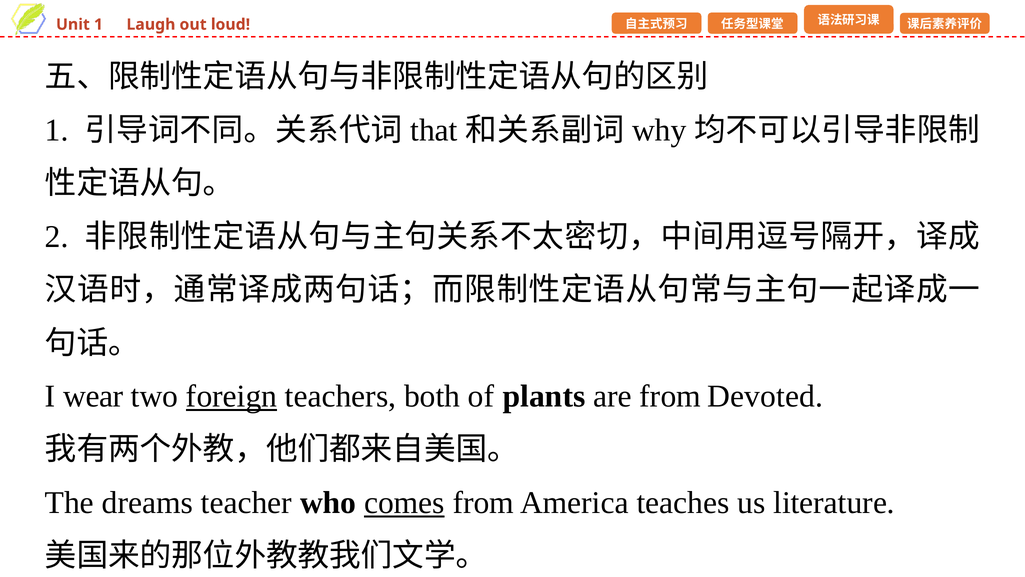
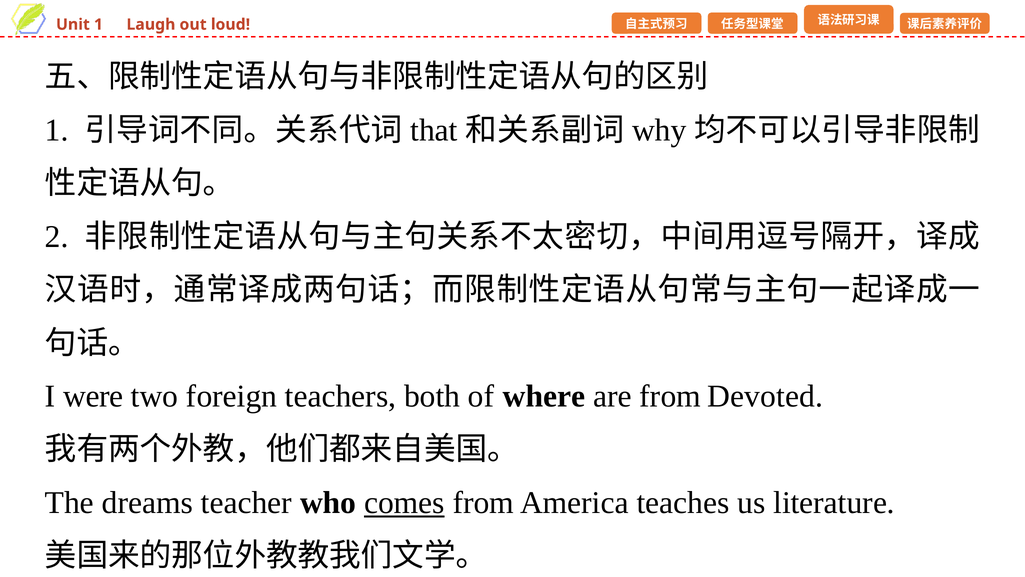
wear: wear -> were (93, 396)
foreign underline: present -> none (232, 396)
plants: plants -> where (544, 396)
